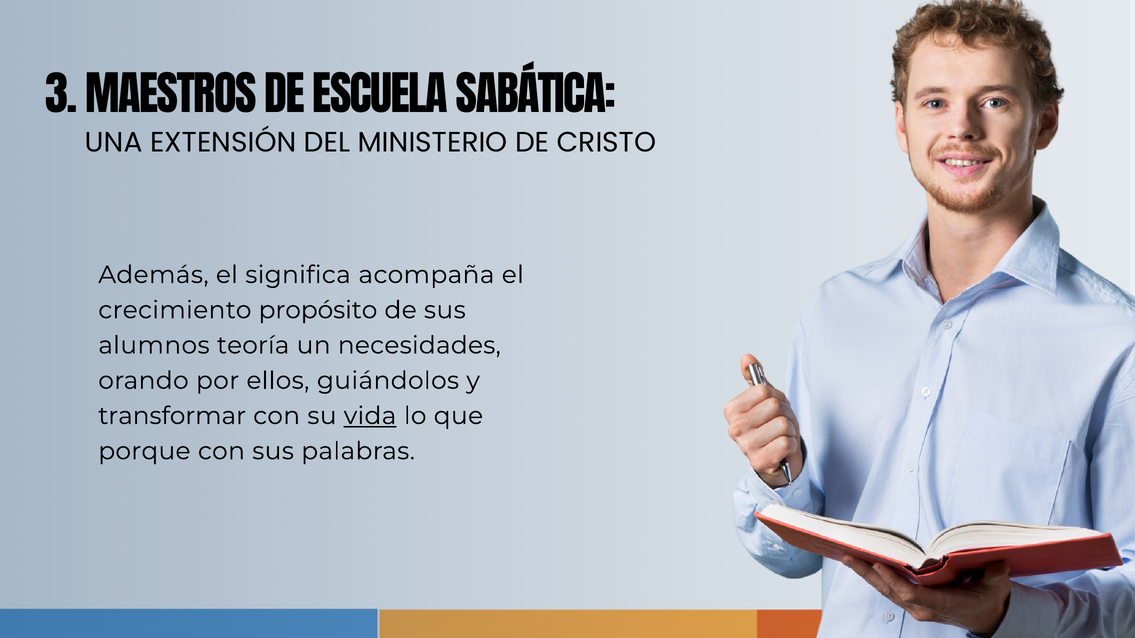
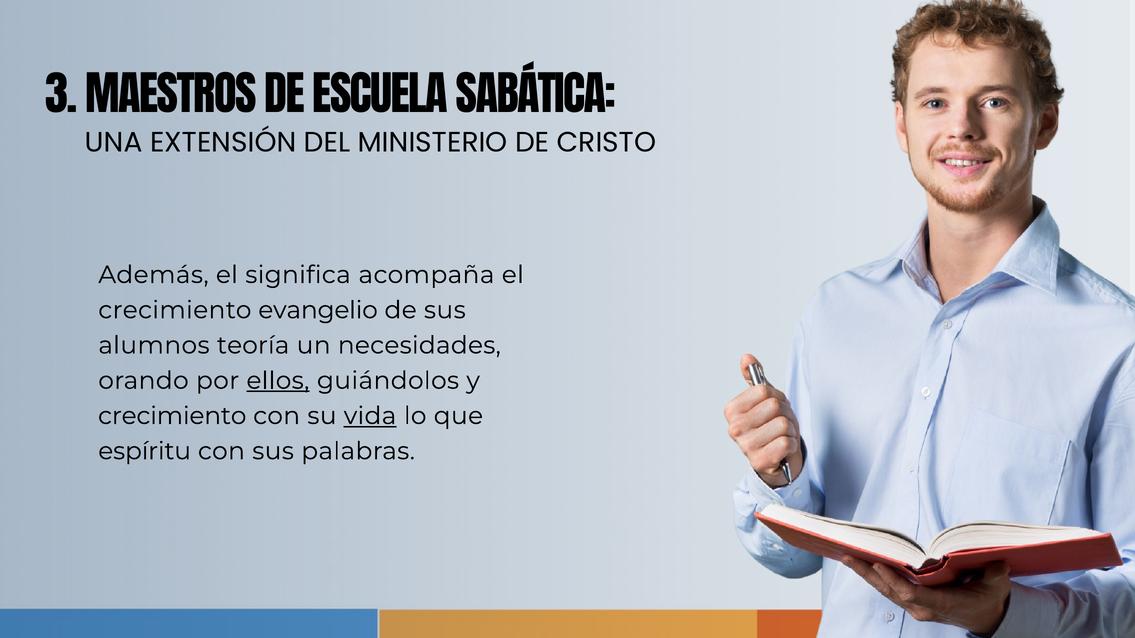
propósito: propósito -> evangelio (318, 310)
ellos underline: none -> present (278, 381)
transformar: transformar -> crecimiento (172, 416)
porque: porque -> espíritu (145, 451)
